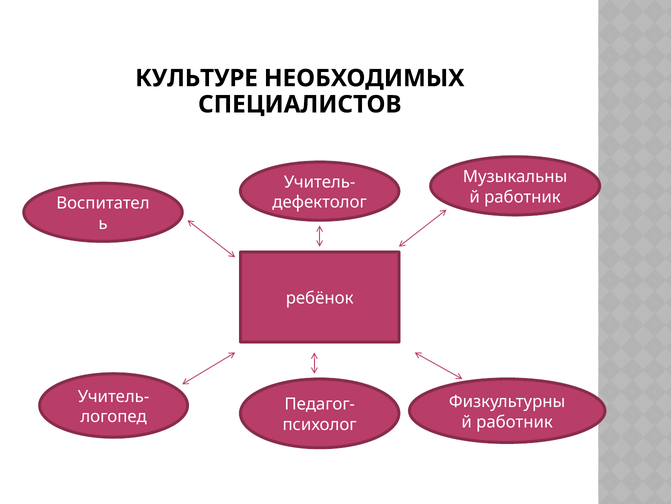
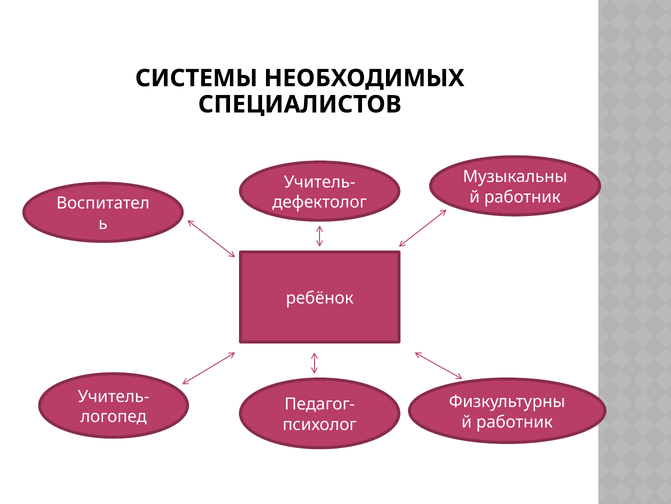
КУЛЬТУРЕ: КУЛЬТУРЕ -> СИСТЕМЫ (196, 78)
